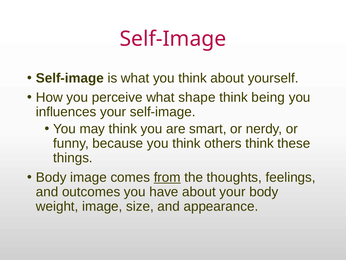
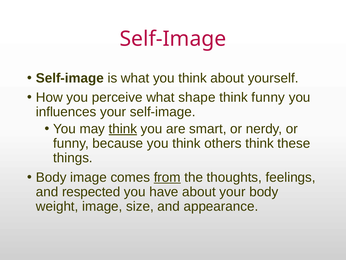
think being: being -> funny (268, 97)
think underline: none -> present (123, 129)
outcomes: outcomes -> respected (91, 192)
